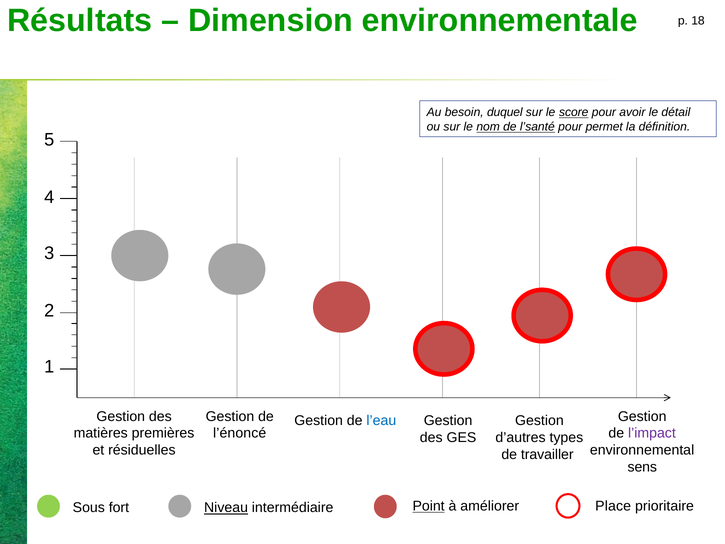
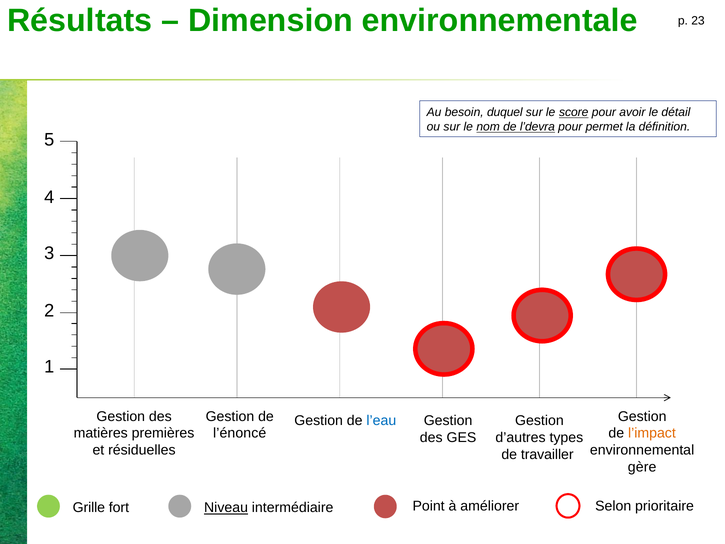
18: 18 -> 23 (698, 21)
l’santé: l’santé -> l’devra (537, 127)
l’impact colour: purple -> orange (652, 433)
sens: sens -> gère (642, 467)
Sous: Sous -> Grille (89, 508)
Point underline: present -> none (429, 506)
Place: Place -> Selon (613, 506)
